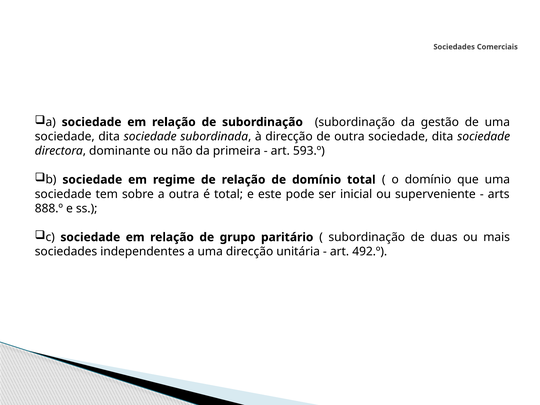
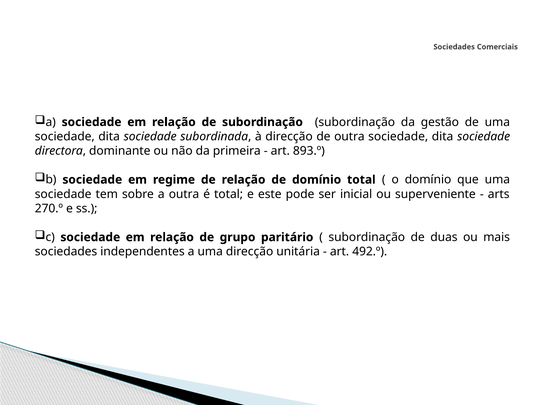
593.º: 593.º -> 893.º (309, 151)
888.º: 888.º -> 270.º (49, 208)
